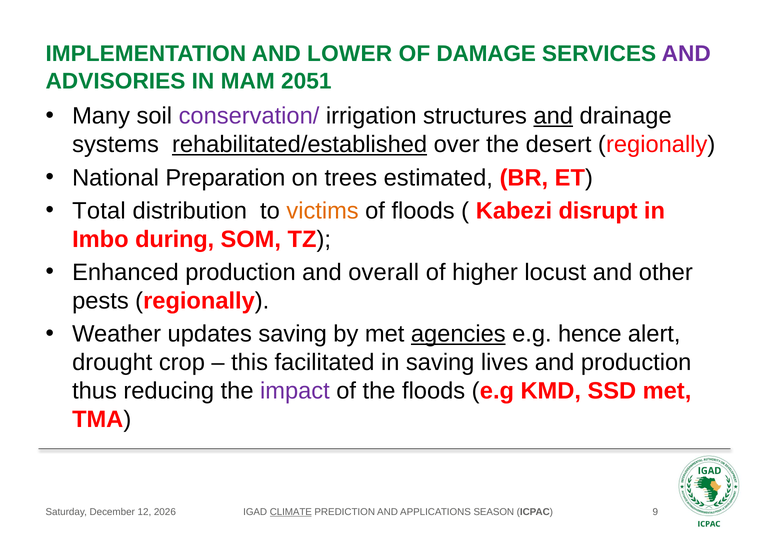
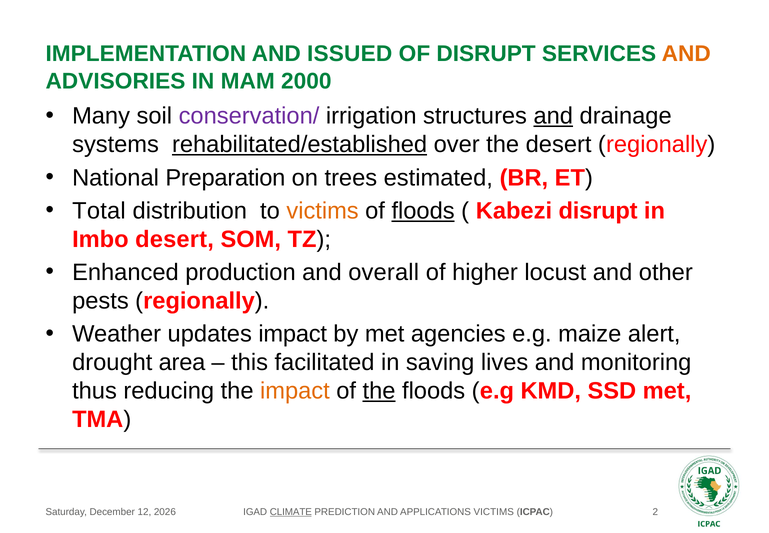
LOWER: LOWER -> ISSUED (350, 54)
OF DAMAGE: DAMAGE -> DISRUPT (486, 54)
AND colour: purple -> orange (686, 54)
2051: 2051 -> 2000 (306, 81)
floods underline: none -> present (423, 211)
Imbo during: during -> desert (175, 239)
updates saving: saving -> impact (293, 334)
agencies underline: present -> none (458, 334)
hence: hence -> maize (590, 334)
crop: crop -> area (182, 362)
and production: production -> monitoring (636, 362)
impact colour: purple -> orange (295, 390)
the underline: none -> present (379, 390)
APPLICATIONS SEASON: SEASON -> VICTIMS (494, 511)
9: 9 -> 2 (655, 511)
